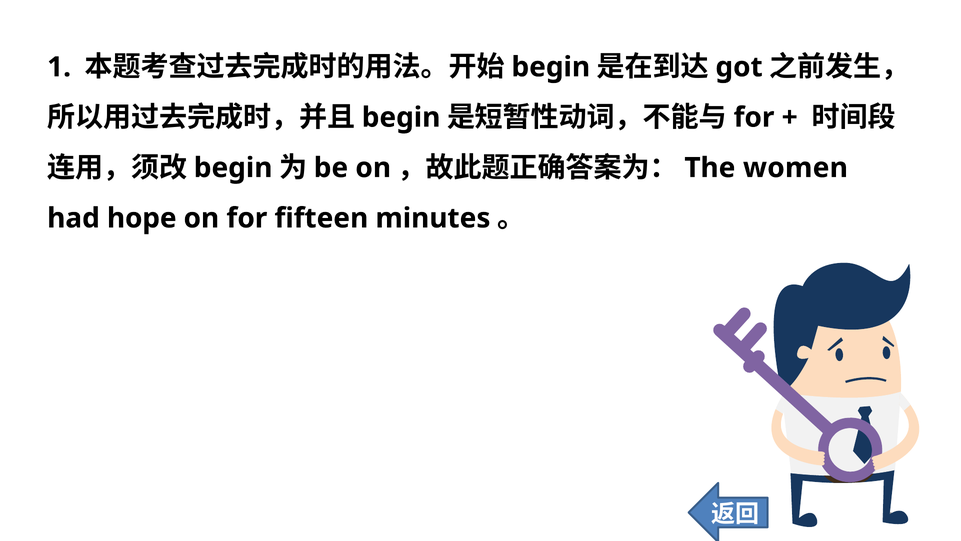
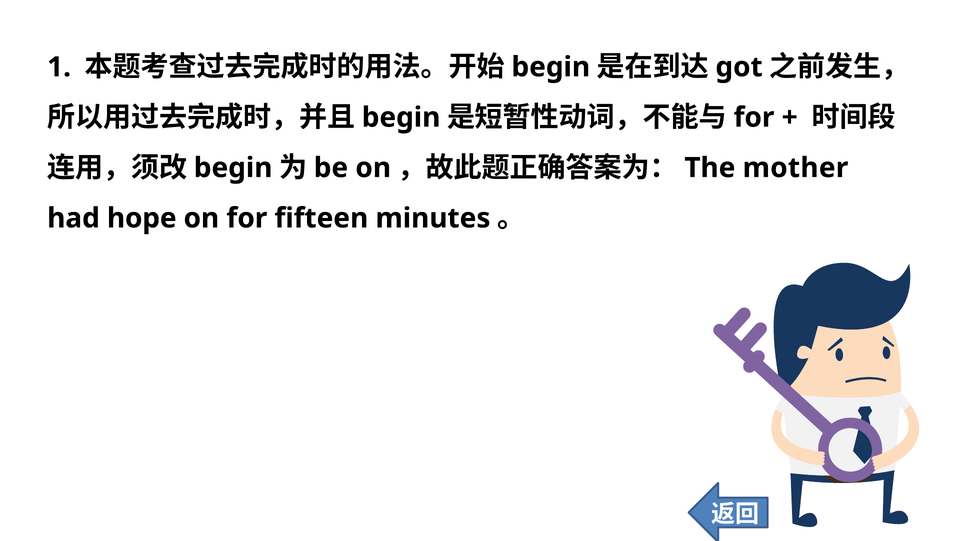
women: women -> mother (795, 168)
